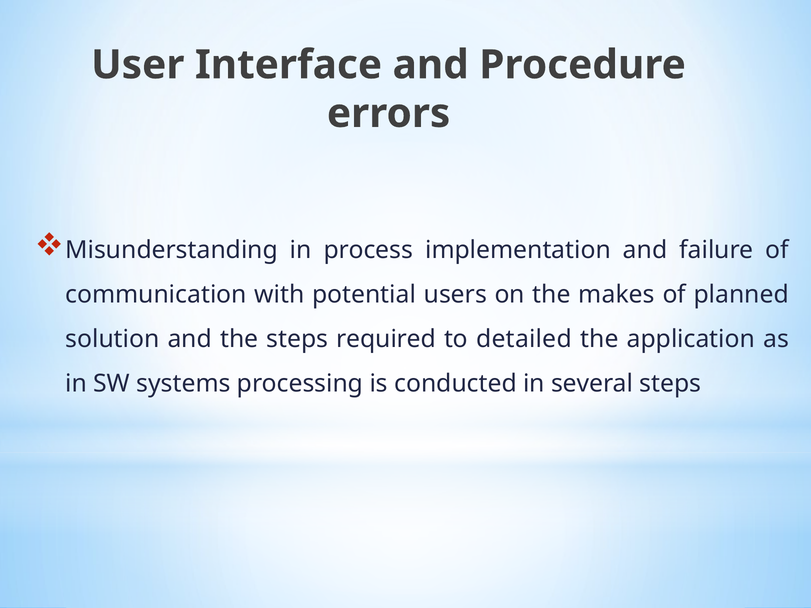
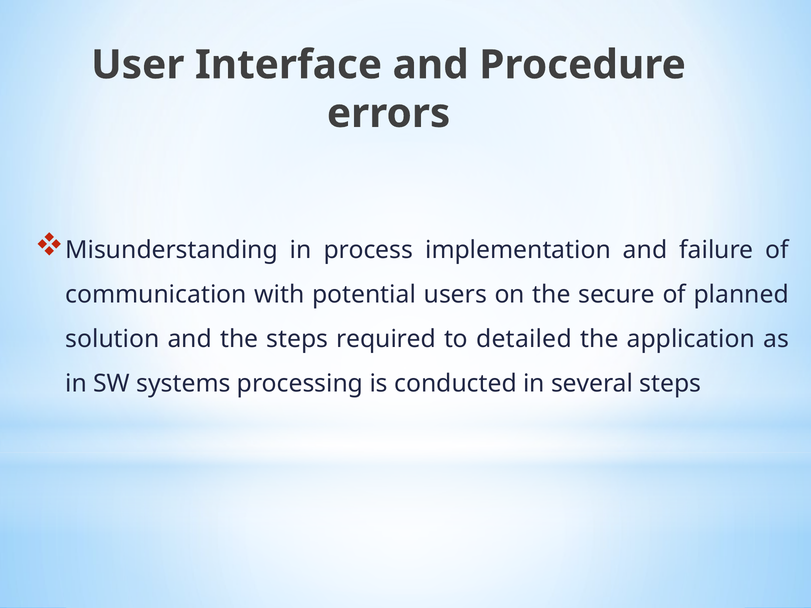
makes: makes -> secure (617, 295)
